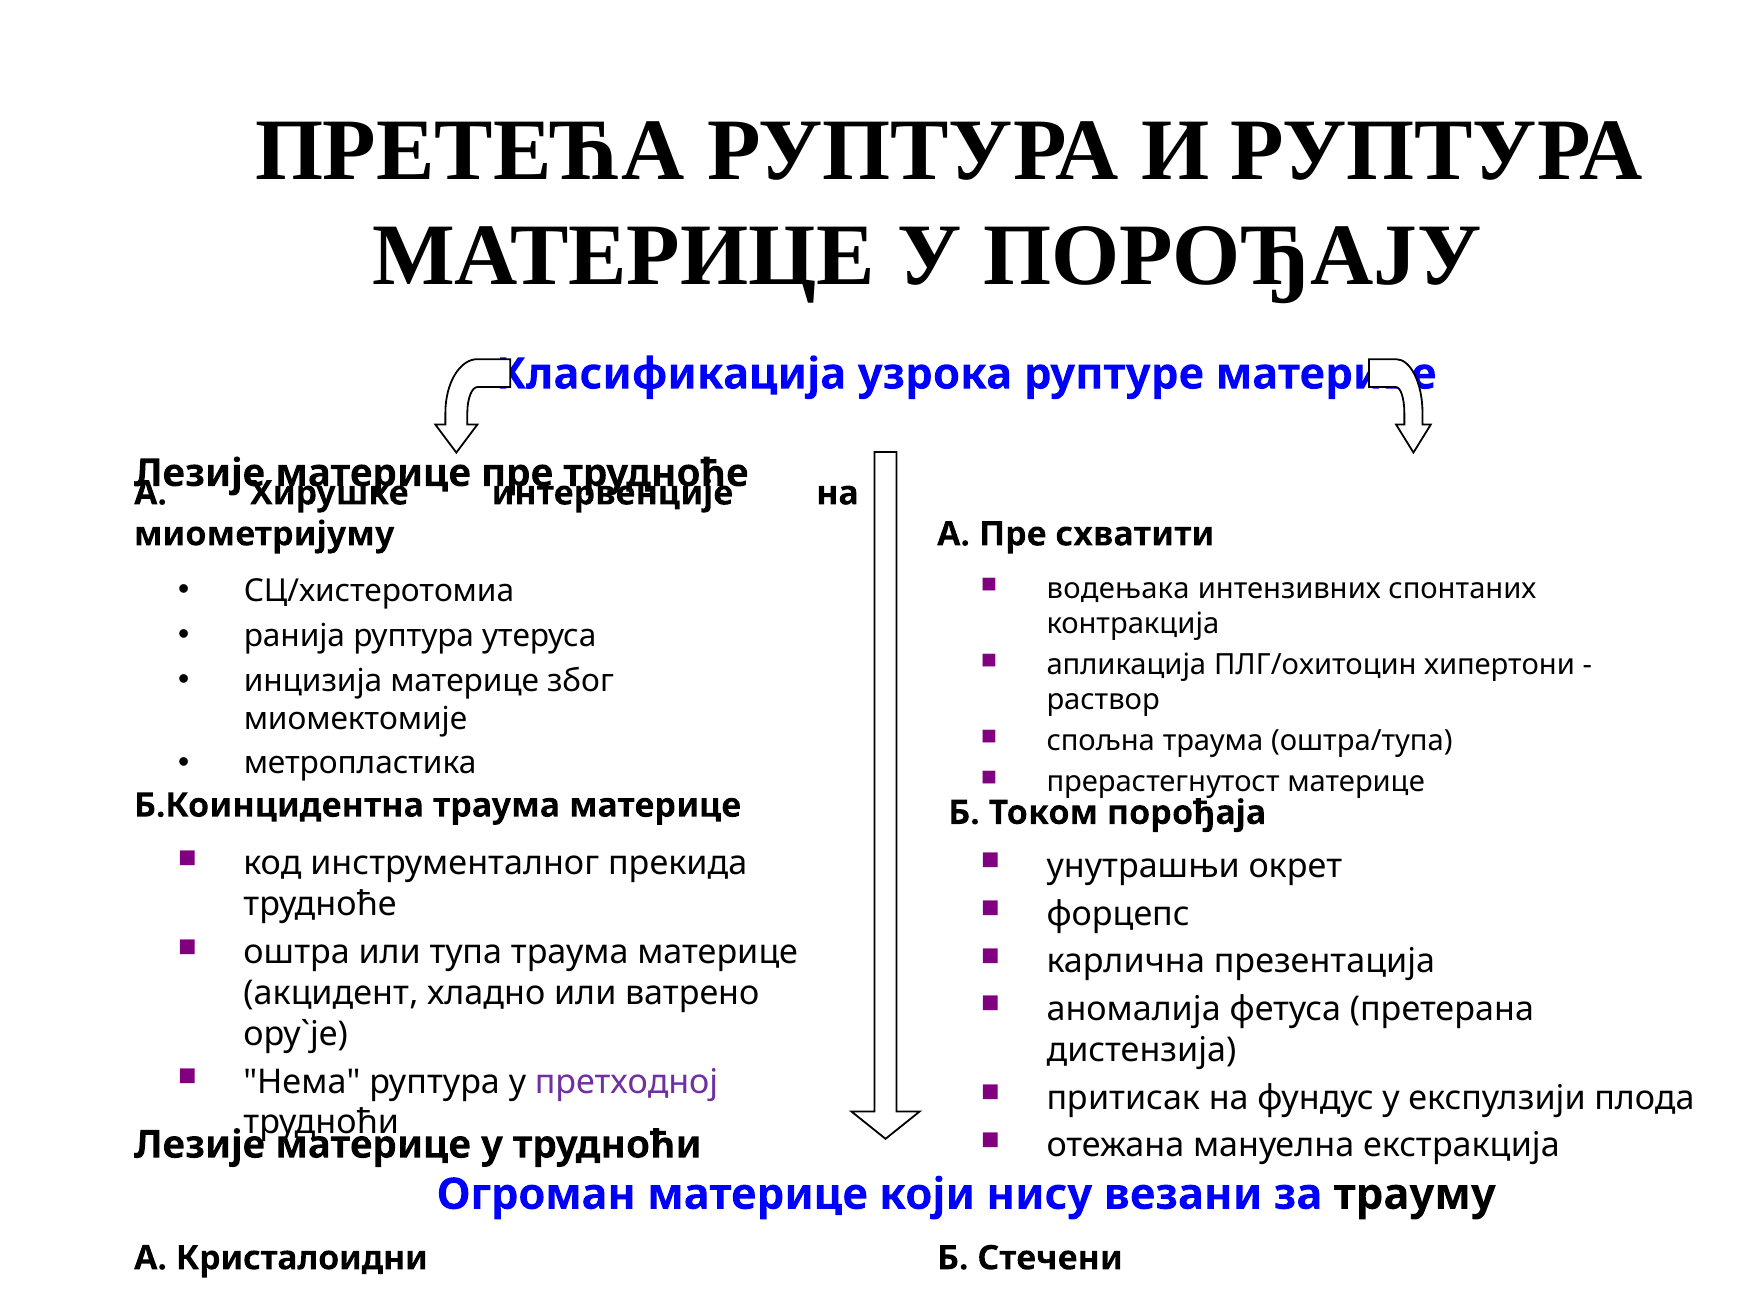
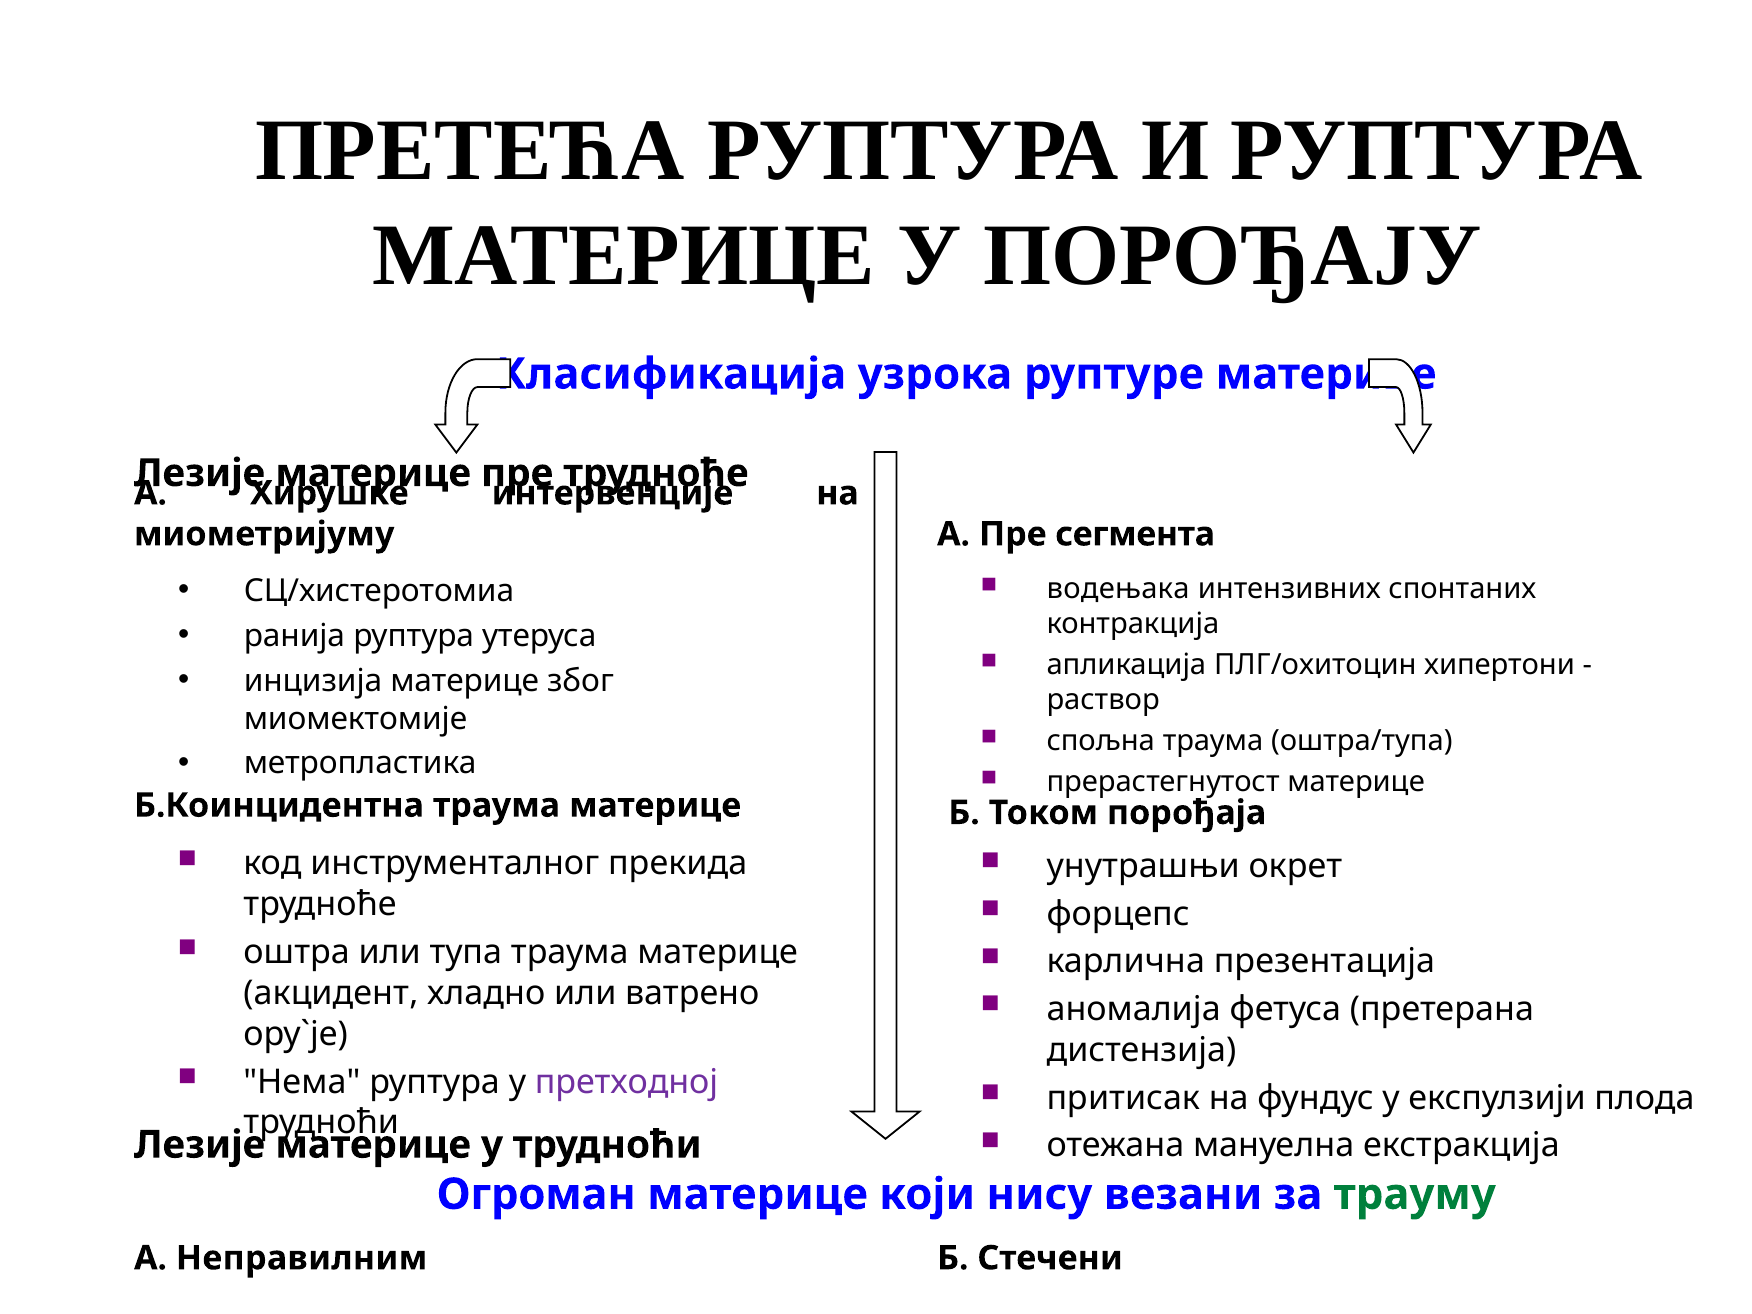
схватити: схватити -> сегмента (1135, 534)
трауму colour: black -> green (1415, 1194)
Кристалоидни: Кристалоидни -> Неправилним (302, 1258)
